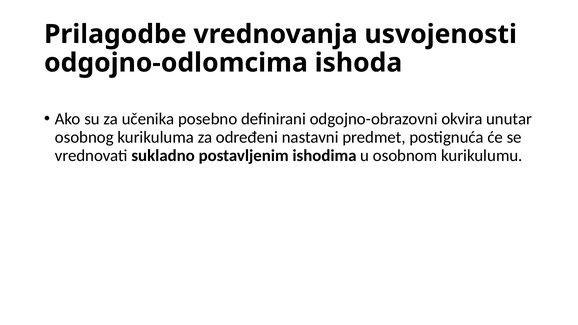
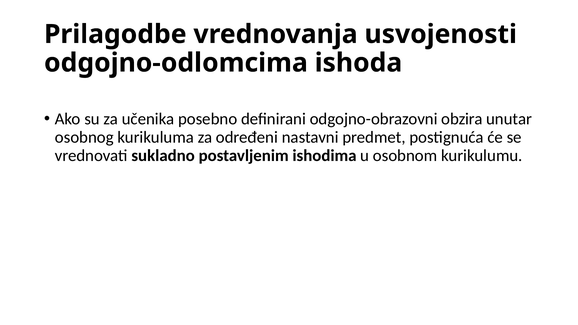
okvira: okvira -> obzira (462, 119)
